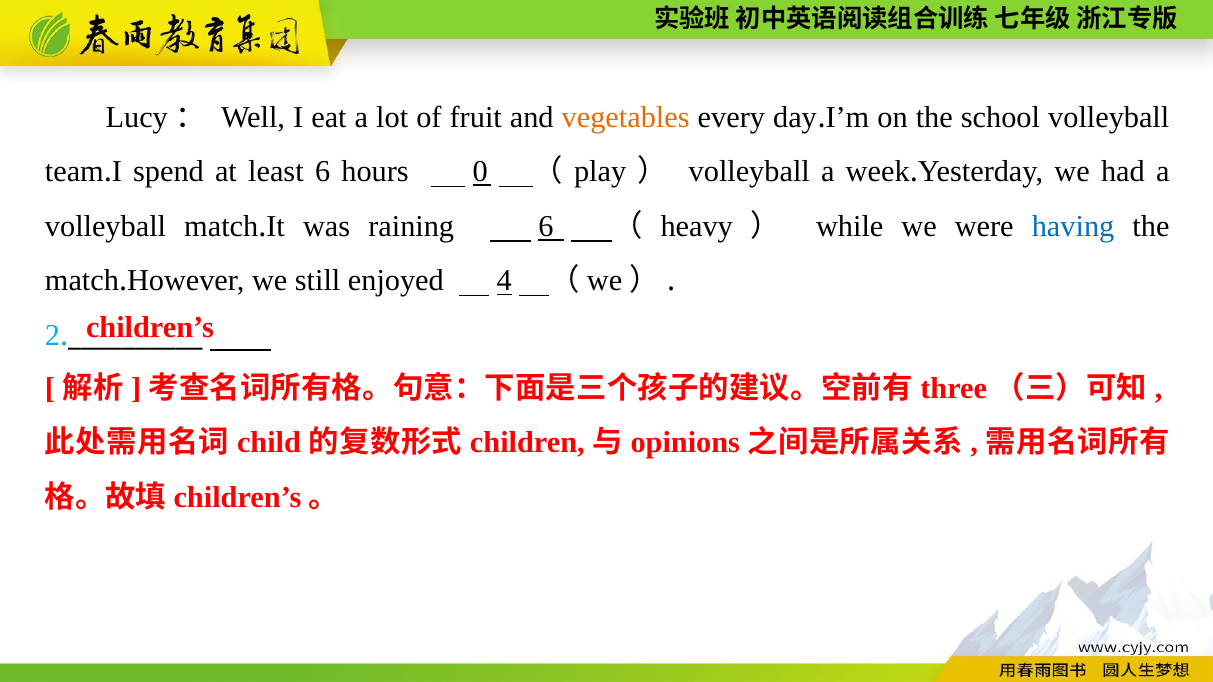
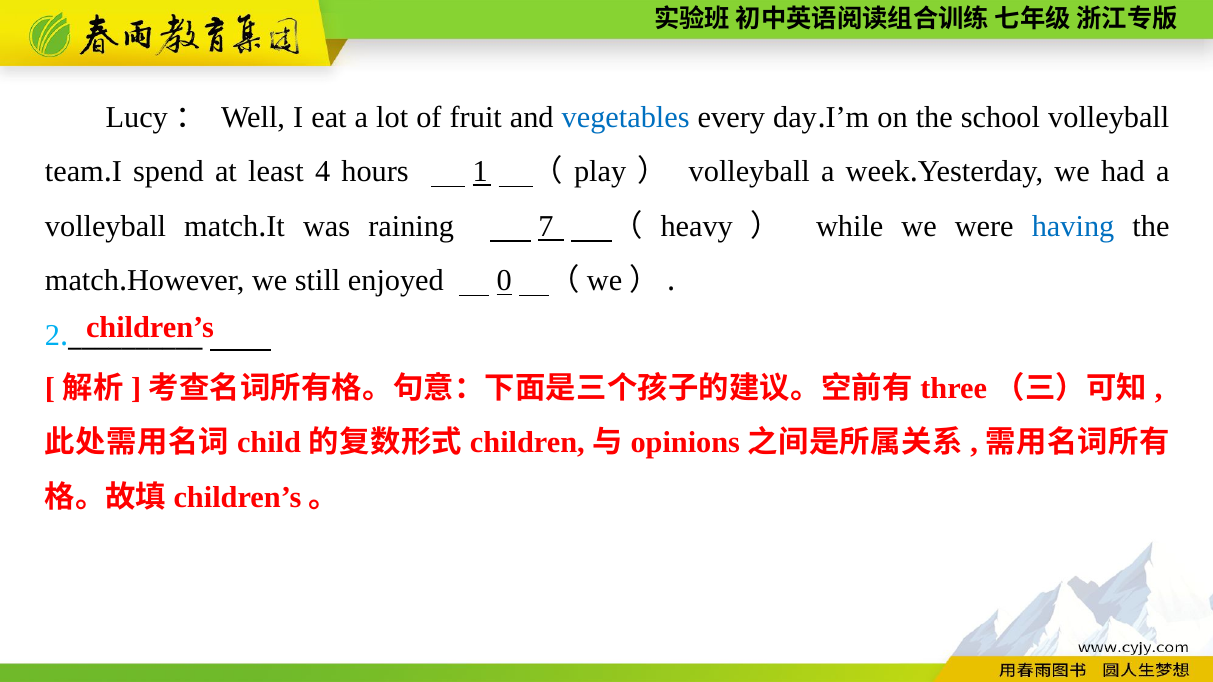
vegetables colour: orange -> blue (626, 117)
least 6: 6 -> 4 (323, 172)
0: 0 -> 1 (480, 172)
raining 6: 6 -> 7 (546, 227)
4: 4 -> 0 (504, 281)
